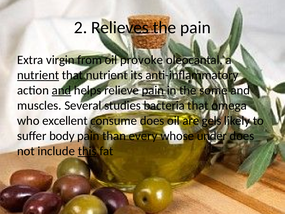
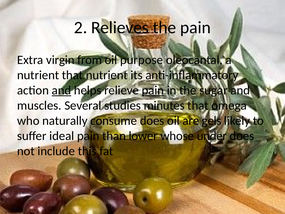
provoke: provoke -> purpose (142, 60)
nutrient underline: present -> none (38, 75)
some: some -> sugar (213, 90)
bacteria: bacteria -> minutes (164, 105)
excellent: excellent -> naturally (65, 121)
body: body -> ideal (62, 136)
every: every -> lower (143, 136)
this underline: present -> none (87, 151)
